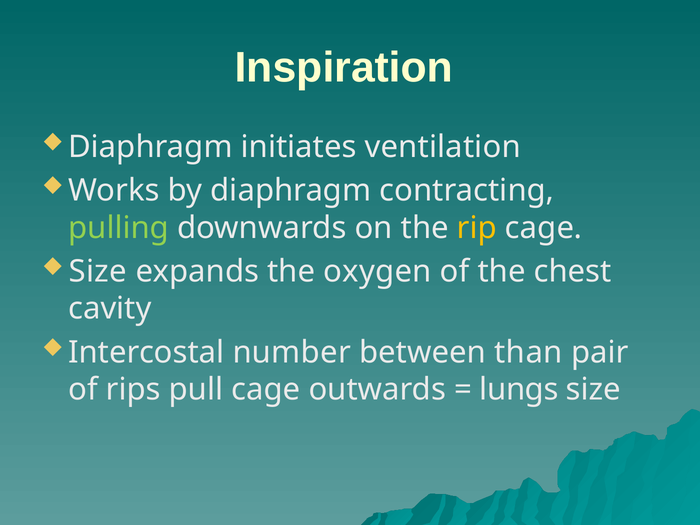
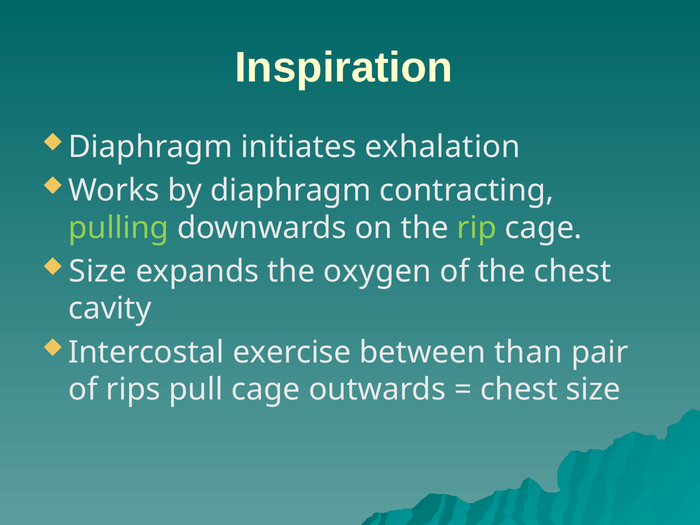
ventilation: ventilation -> exhalation (443, 147)
rip colour: yellow -> light green (477, 228)
number: number -> exercise (292, 352)
lungs: lungs -> chest (519, 390)
